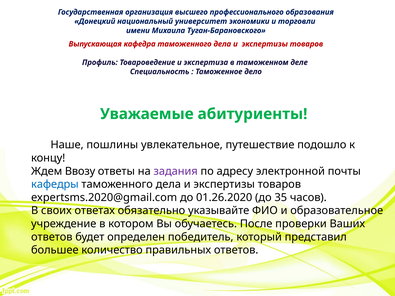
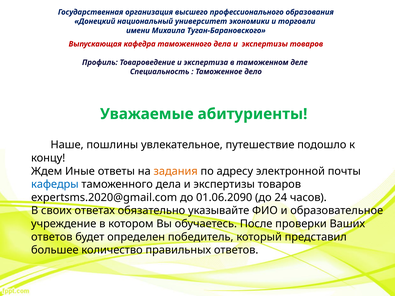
Ввозу: Ввозу -> Иные (80, 171)
задания colour: purple -> orange (176, 171)
01.26.2020: 01.26.2020 -> 01.06.2090 (224, 198)
35: 35 -> 24 (281, 198)
